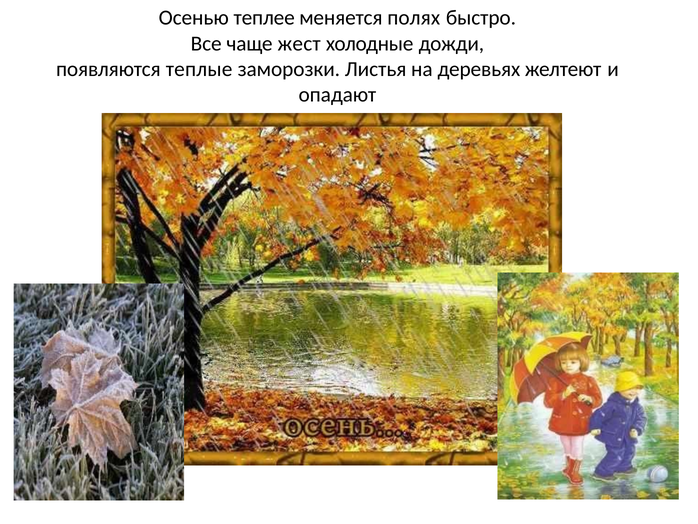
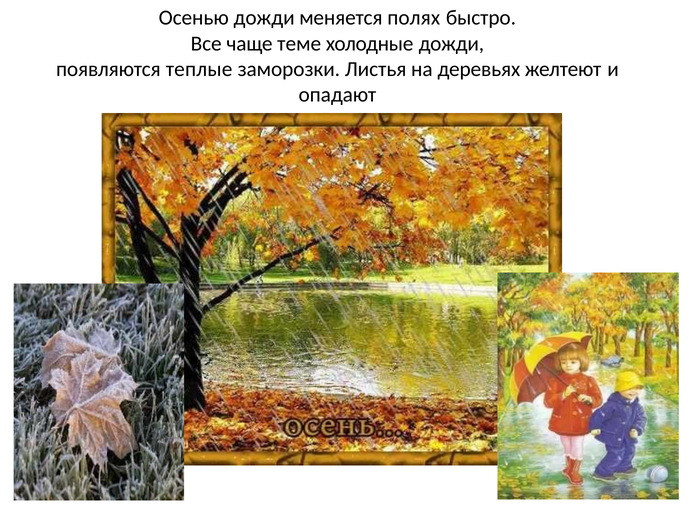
Осенью теплее: теплее -> дожди (264, 18)
жест: жест -> теме (299, 43)
